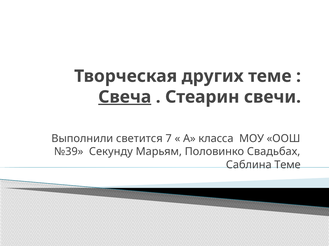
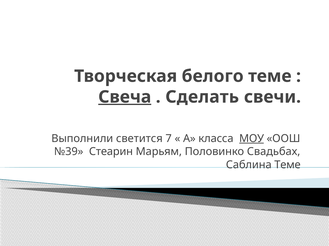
других: других -> белого (213, 76)
Стеарин: Стеарин -> Сделать (202, 97)
МОУ underline: none -> present (252, 139)
Секунду: Секунду -> Стеарин (111, 152)
